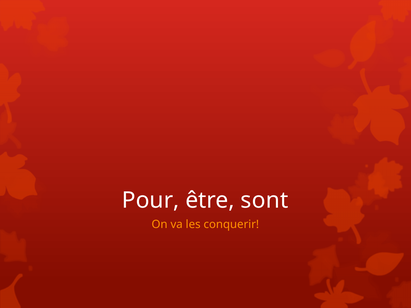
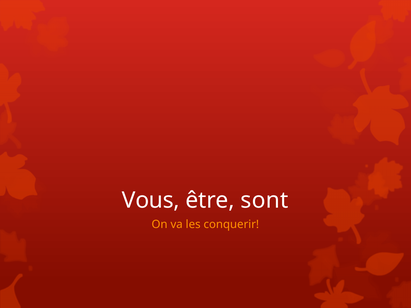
Pour: Pour -> Vous (151, 201)
